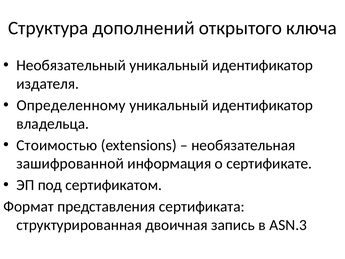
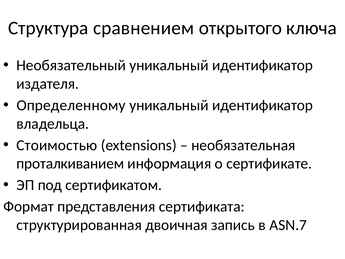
дополнений: дополнений -> сравнением (144, 28)
зашифрованной: зашифрованной -> проталкиванием (70, 163)
ASN.3: ASN.3 -> ASN.7 (288, 225)
